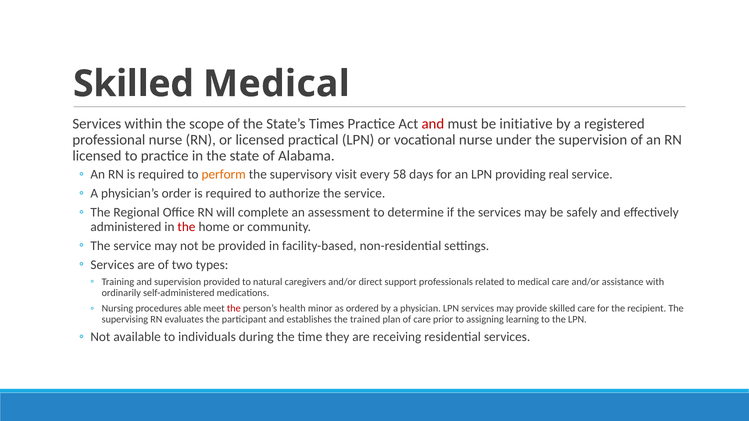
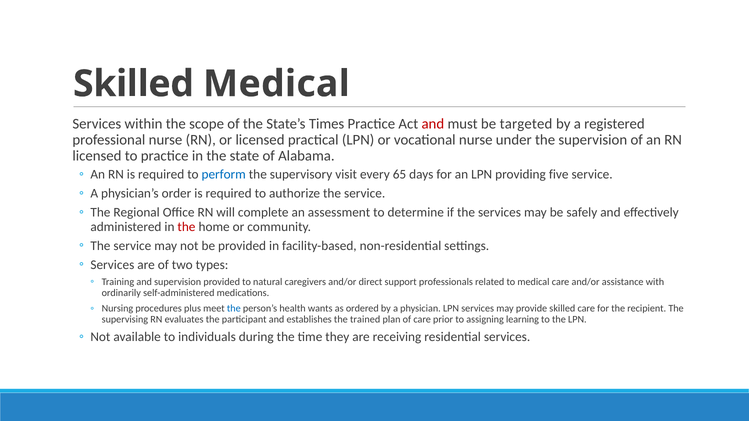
initiative: initiative -> targeted (526, 124)
perform colour: orange -> blue (224, 174)
58: 58 -> 65 (399, 174)
real: real -> five (559, 174)
able: able -> plus (193, 309)
the colour: red -> blue (234, 309)
minor: minor -> wants (320, 309)
